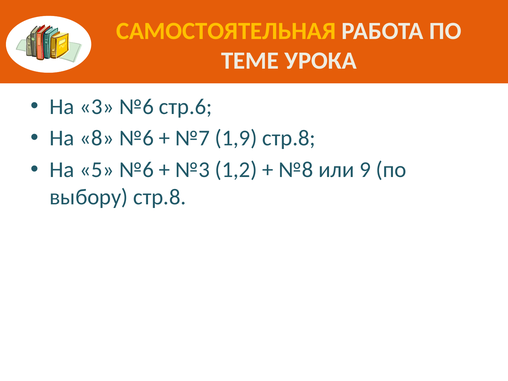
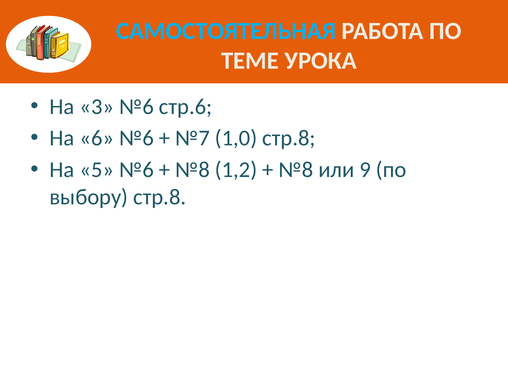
САМОСТОЯТЕЛЬНАЯ colour: yellow -> light blue (226, 31)
8: 8 -> 6 (97, 138)
1,9: 1,9 -> 1,0 (236, 138)
№3: №3 -> №8 (193, 170)
